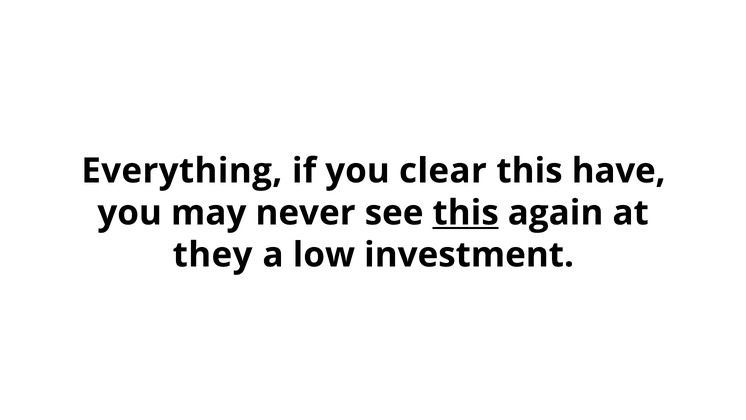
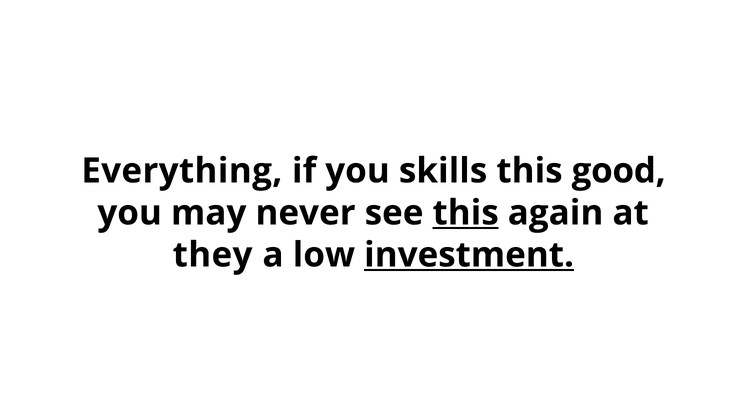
clear: clear -> skills (443, 171)
have: have -> good (619, 171)
investment underline: none -> present (469, 255)
